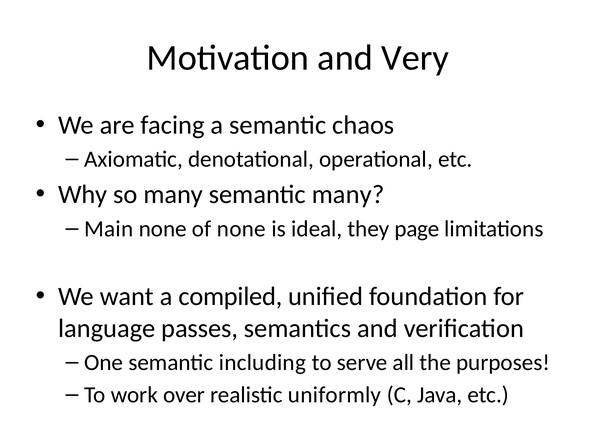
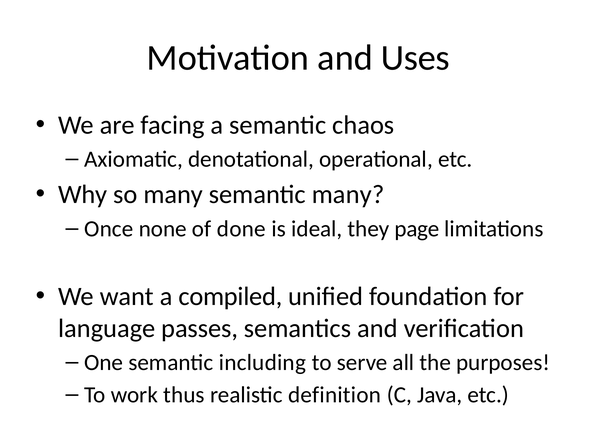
Very: Very -> Uses (415, 58)
Main: Main -> Once (109, 229)
of none: none -> done (241, 229)
over: over -> thus (184, 395)
uniformly: uniformly -> definition (335, 395)
